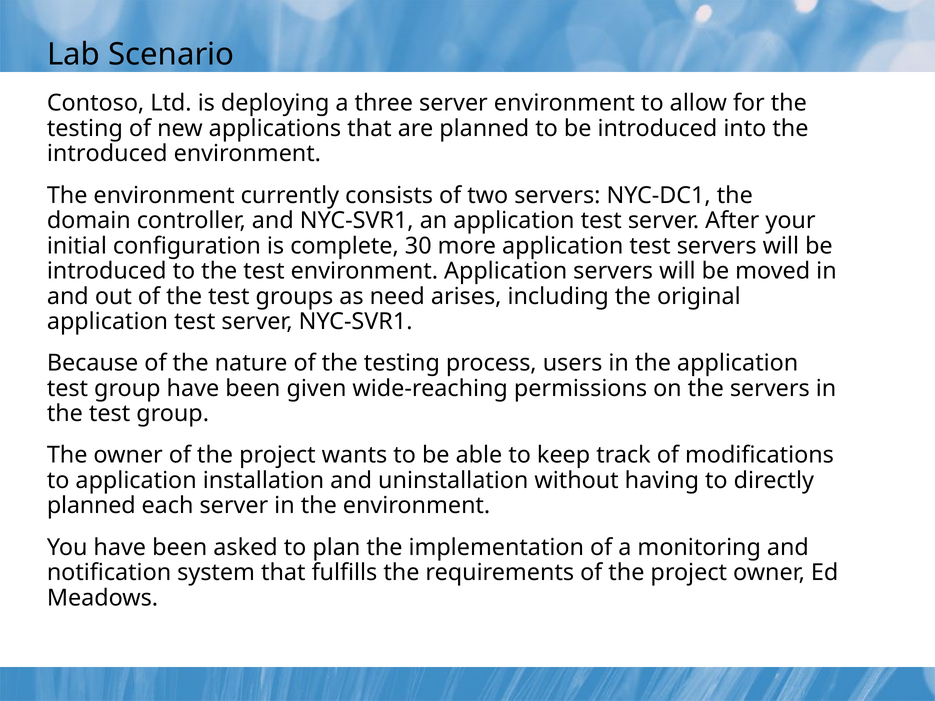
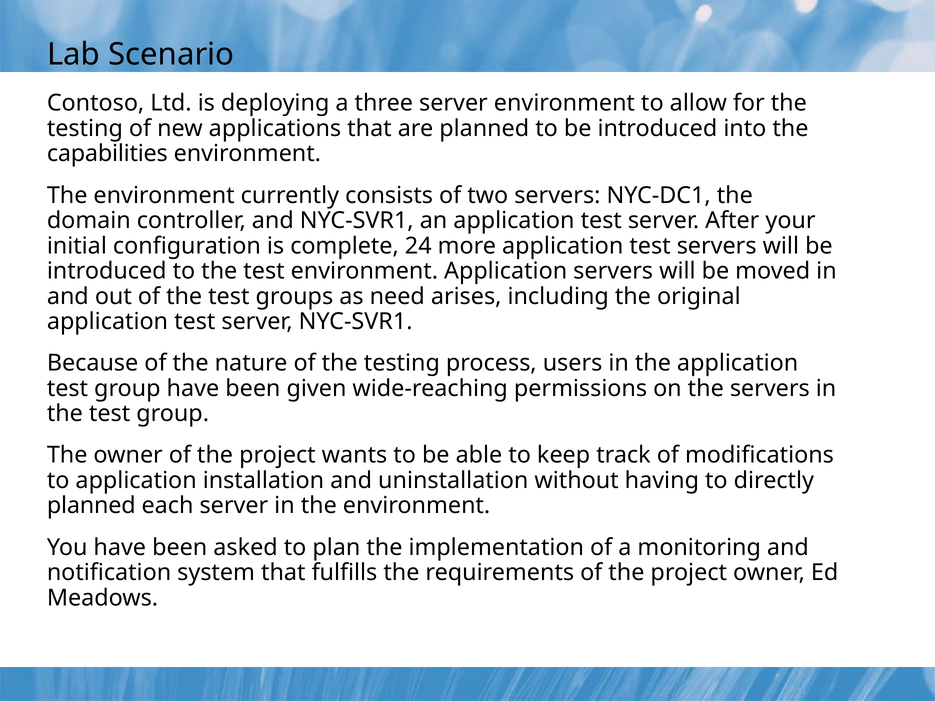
introduced: introduced -> capabilities (107, 154)
30: 30 -> 24 (418, 246)
